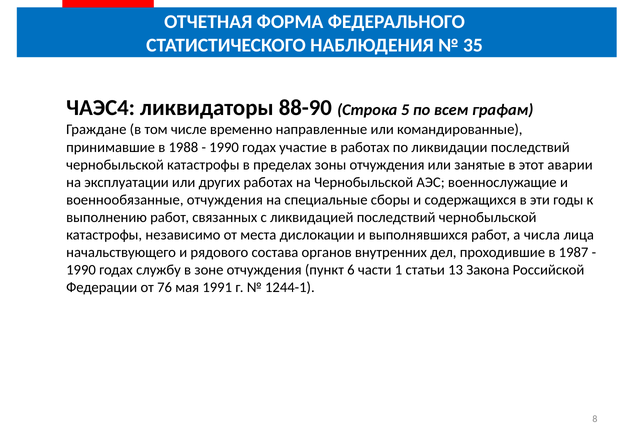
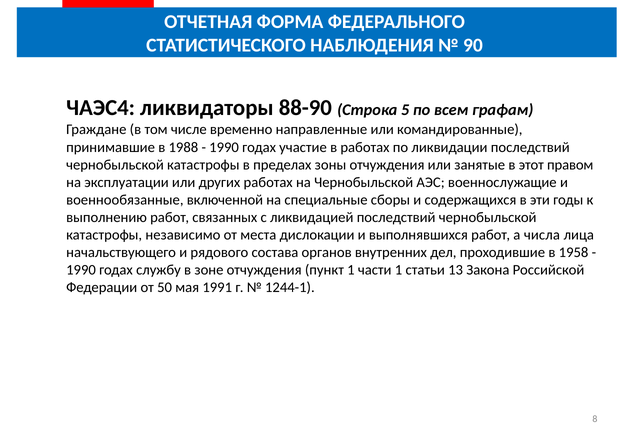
35: 35 -> 90 (473, 45)
аварии: аварии -> правом (570, 165)
военнообязанные отчуждения: отчуждения -> включенной (225, 200)
1987: 1987 -> 1958 (574, 253)
пункт 6: 6 -> 1 (351, 270)
76: 76 -> 50 (165, 288)
